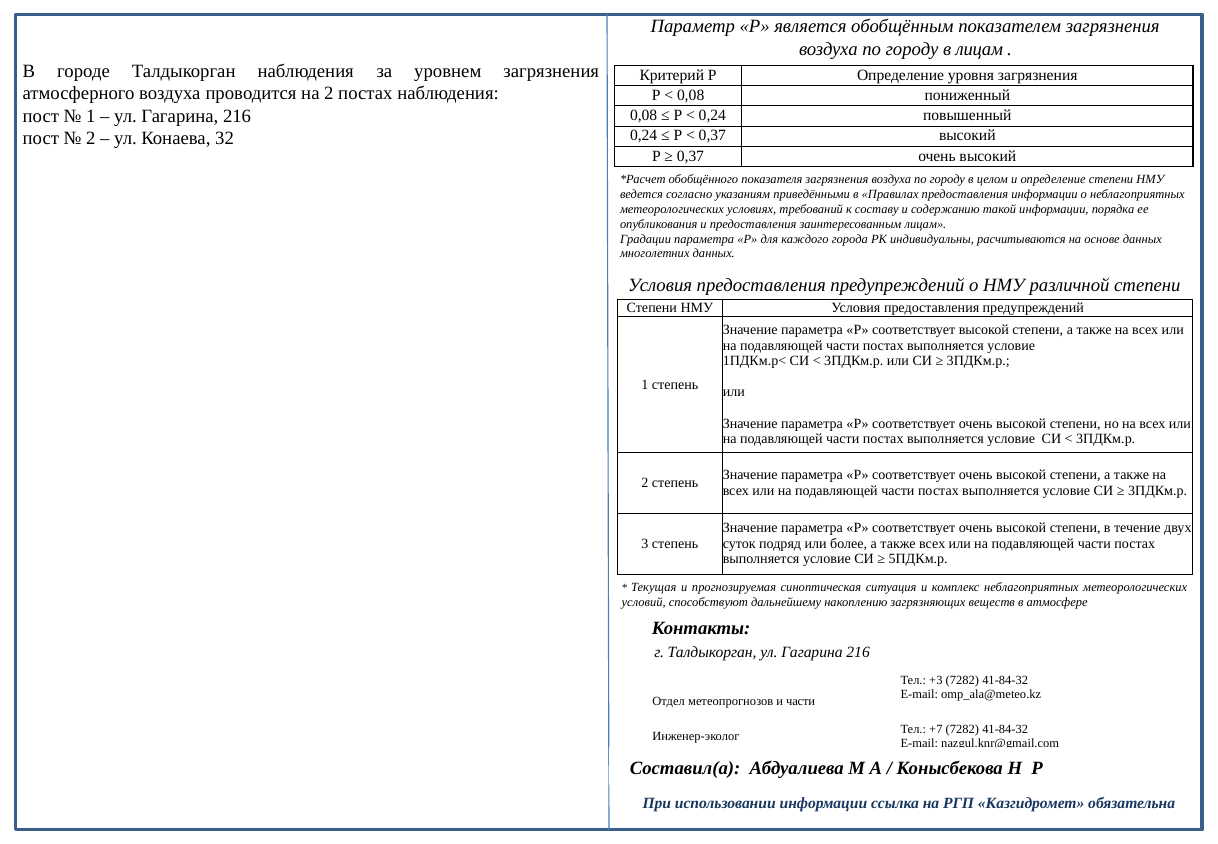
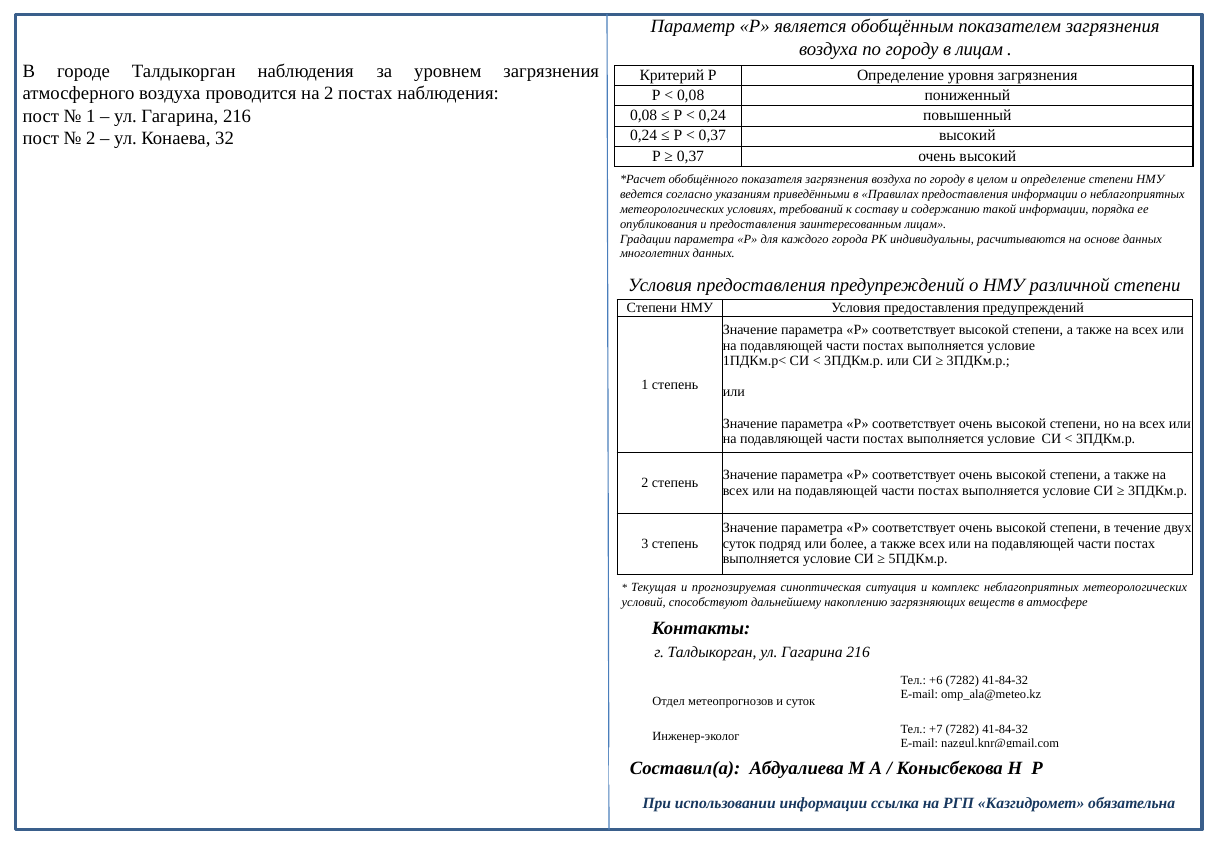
+3: +3 -> +6 (936, 680)
и части: части -> суток (801, 701)
